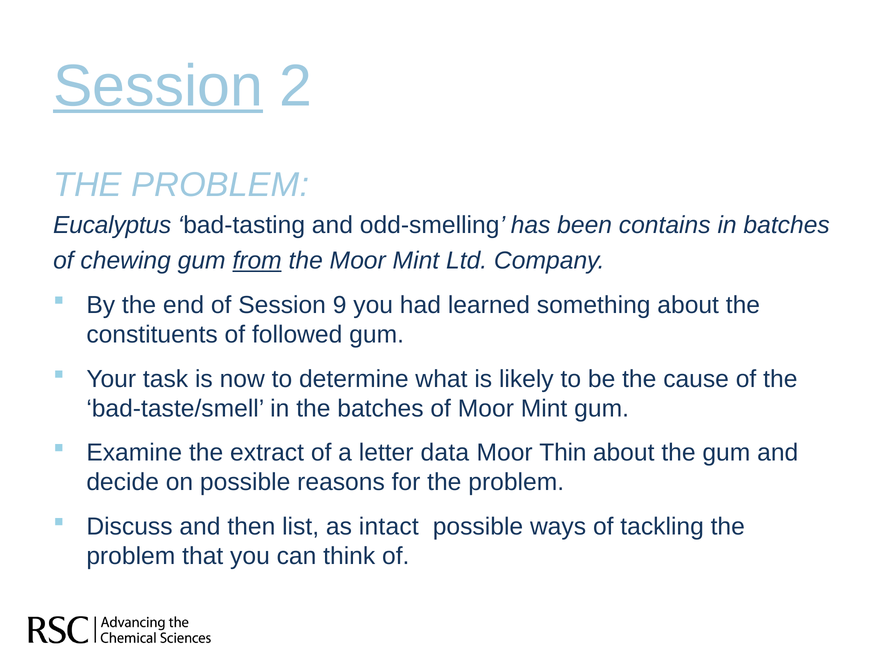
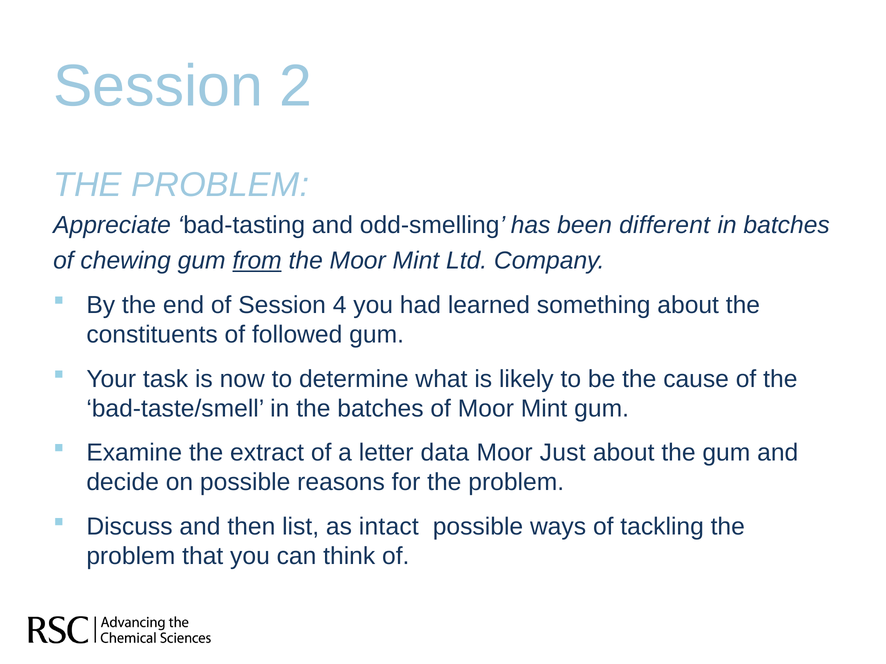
Session underline: present -> none (158, 86)
Eucalyptus: Eucalyptus -> Appreciate (112, 226)
contains: contains -> different (665, 226)
9: 9 -> 4 (340, 305)
Thin: Thin -> Just (563, 453)
